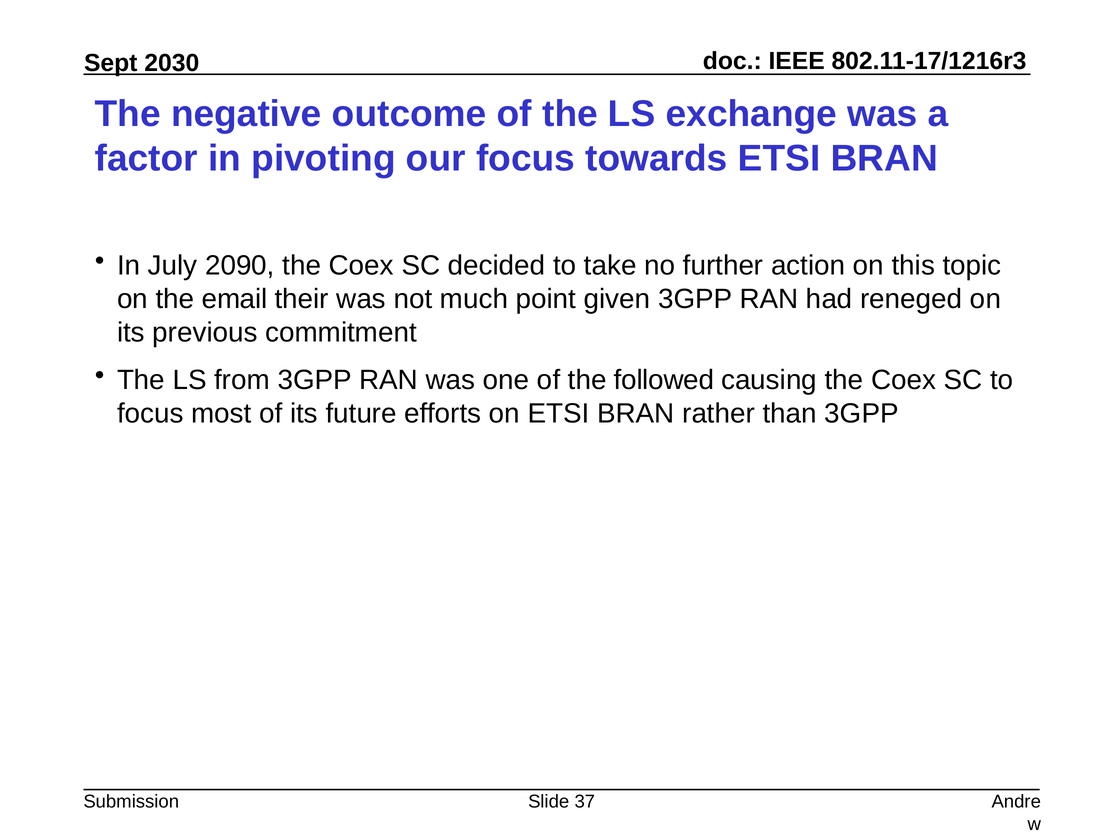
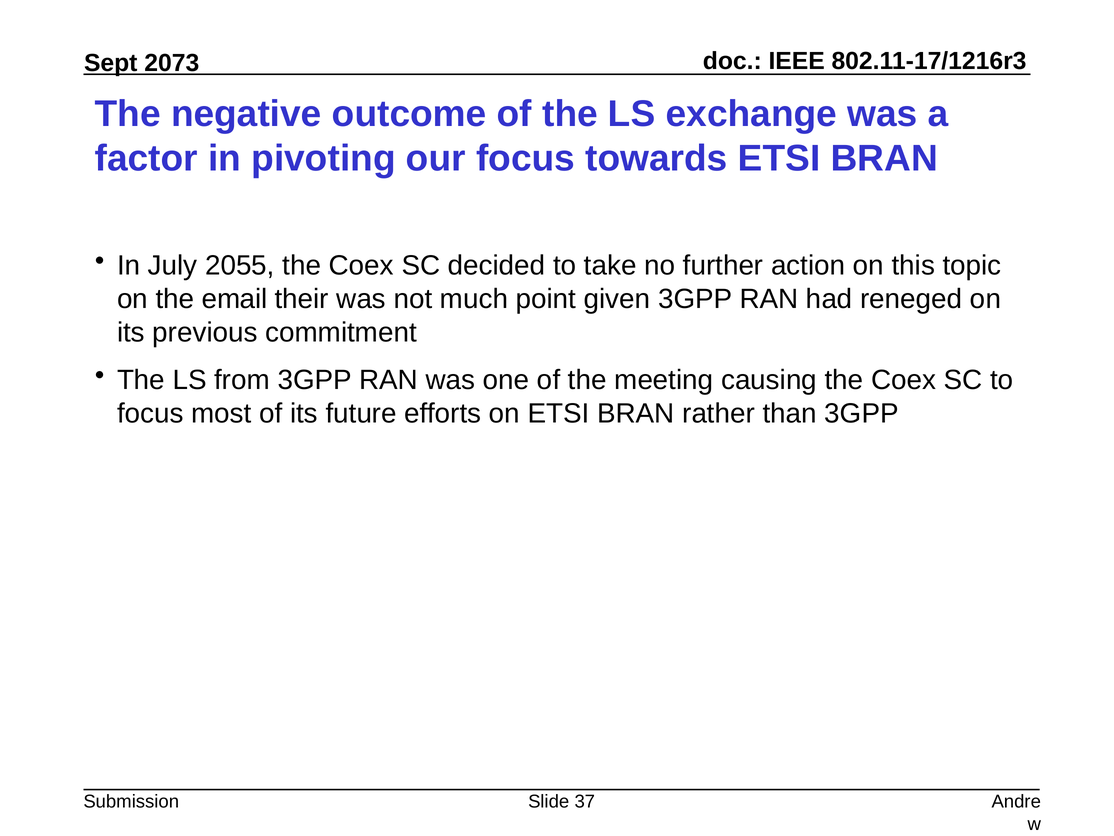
2030: 2030 -> 2073 (172, 63)
2090: 2090 -> 2055 (240, 266)
followed: followed -> meeting (664, 380)
